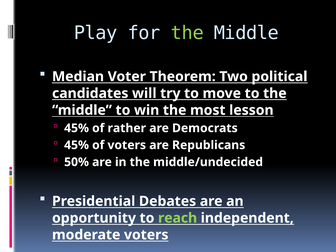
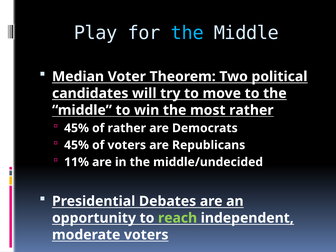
the colour: light green -> light blue (187, 33)
most lesson: lesson -> rather (251, 110)
50%: 50% -> 11% (77, 162)
